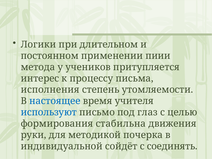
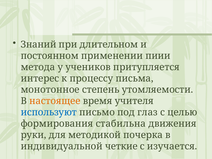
Логики: Логики -> Знаний (38, 44)
исполнения: исполнения -> монотонное (50, 90)
настоящее colour: blue -> orange (55, 101)
сойдёт: сойдёт -> четкие (121, 146)
соединять: соединять -> изучается (172, 146)
